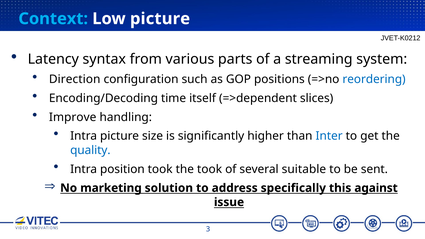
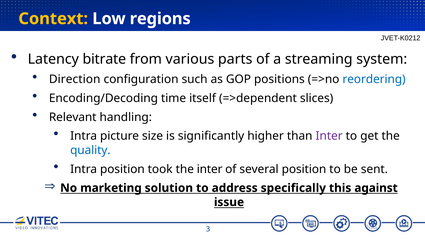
Context colour: light blue -> yellow (53, 19)
Low picture: picture -> regions (160, 19)
syntax: syntax -> bitrate (104, 59)
Improve: Improve -> Relevant (73, 117)
Inter colour: blue -> purple (329, 136)
the took: took -> inter (210, 169)
several suitable: suitable -> position (304, 169)
